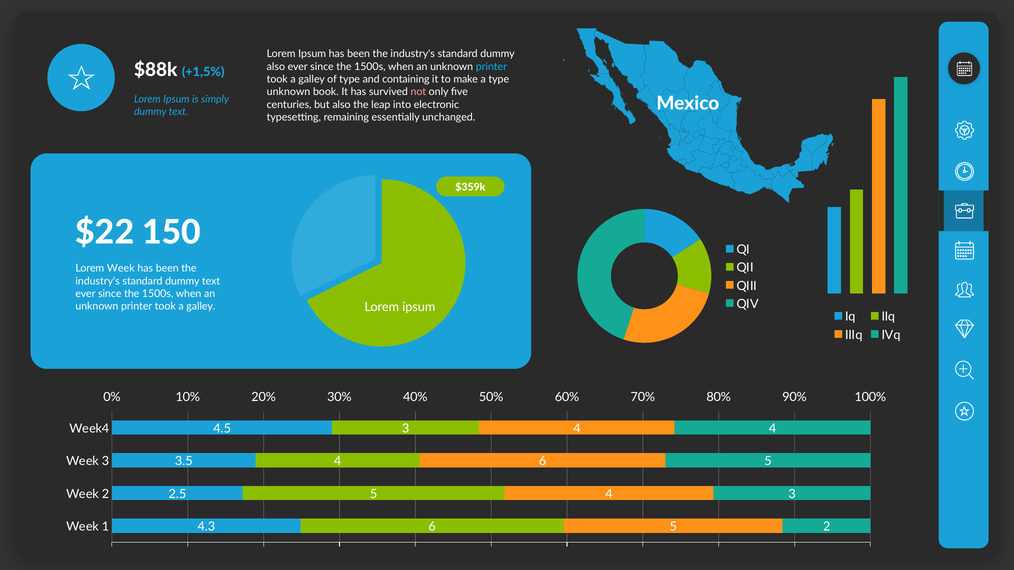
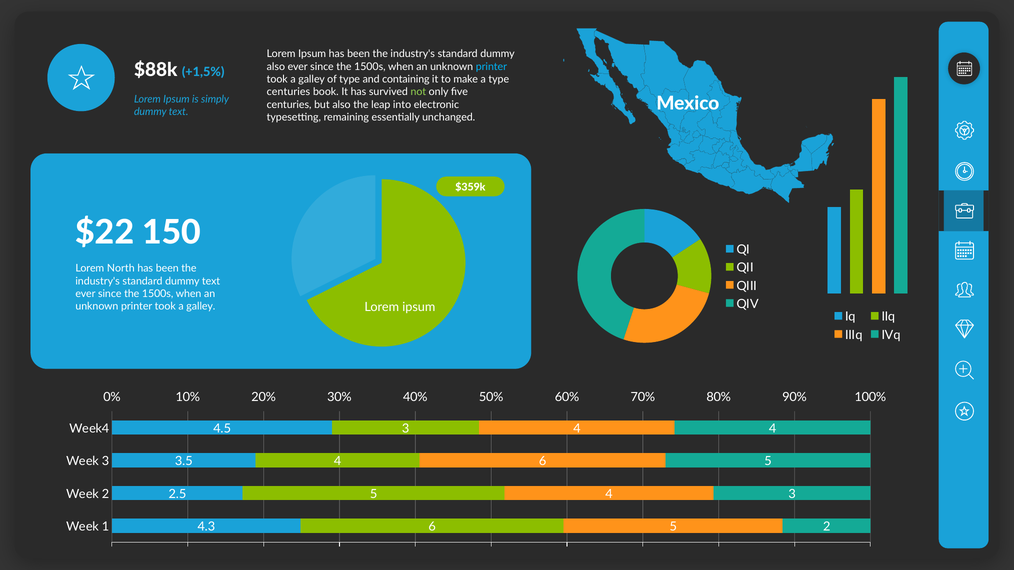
unknown: unknown -> centuries (288, 92)
not colour: pink -> light green (418, 92)
Lorem Week: Week -> North (121, 269)
